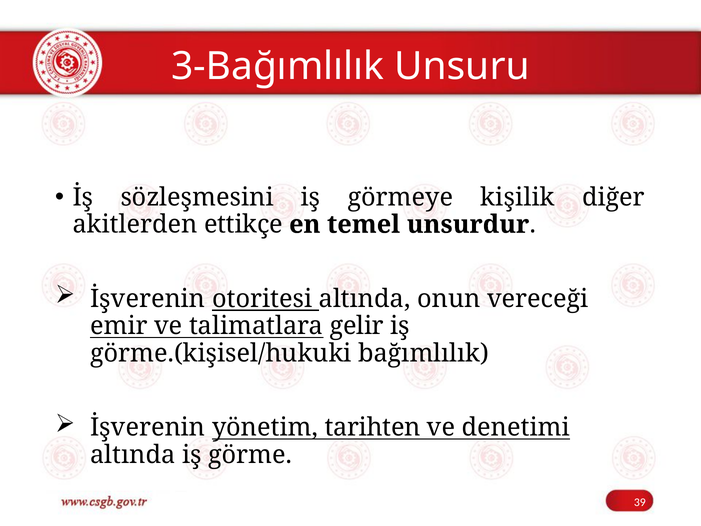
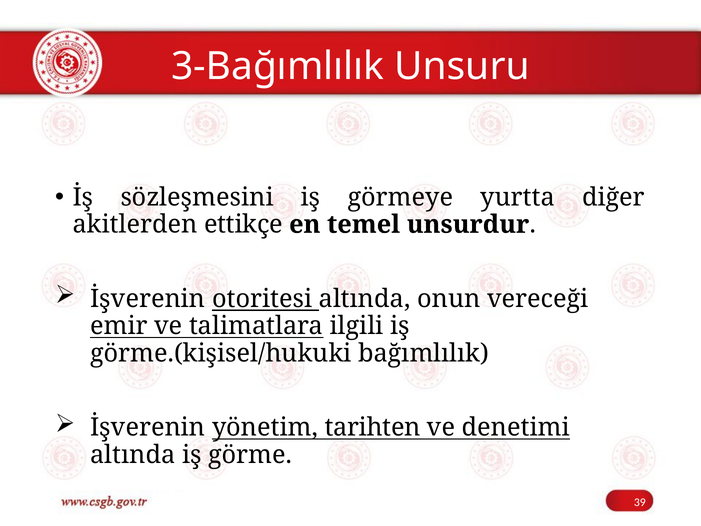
kişilik: kişilik -> yurtta (518, 197)
gelir: gelir -> ilgili (357, 326)
